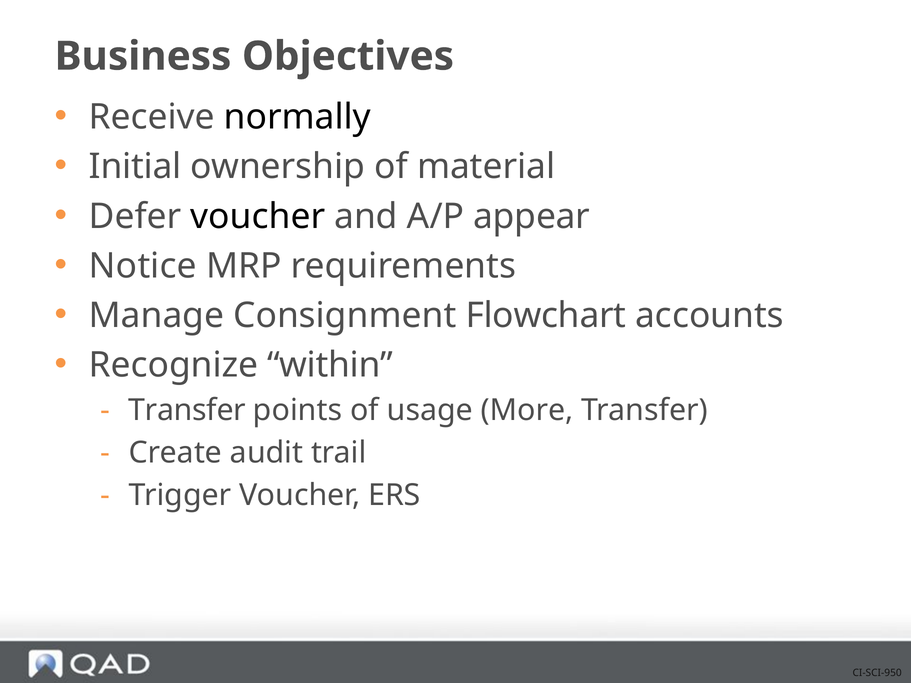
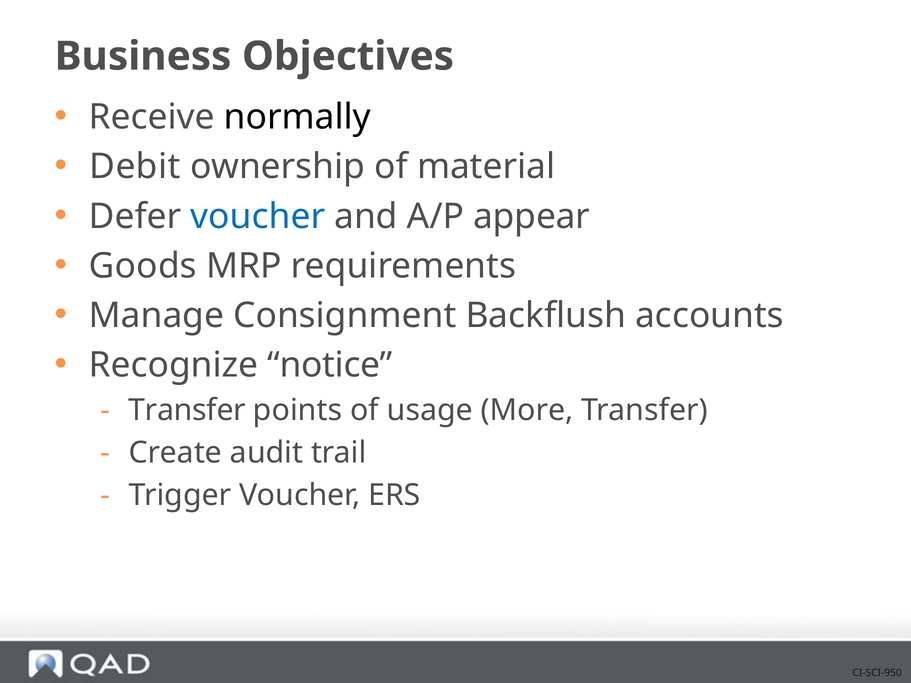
Initial: Initial -> Debit (135, 167)
voucher colour: black -> blue (258, 216)
Notice: Notice -> Goods (143, 266)
Flowchart: Flowchart -> Backflush (546, 316)
within: within -> notice (330, 365)
